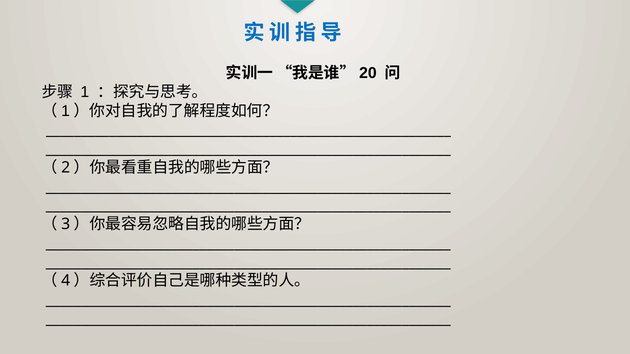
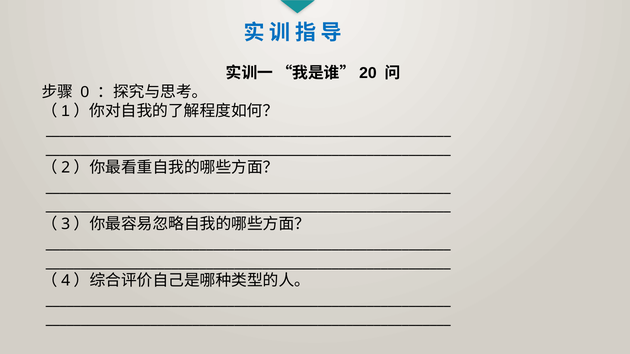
1: 1 -> 0 (85, 92)
